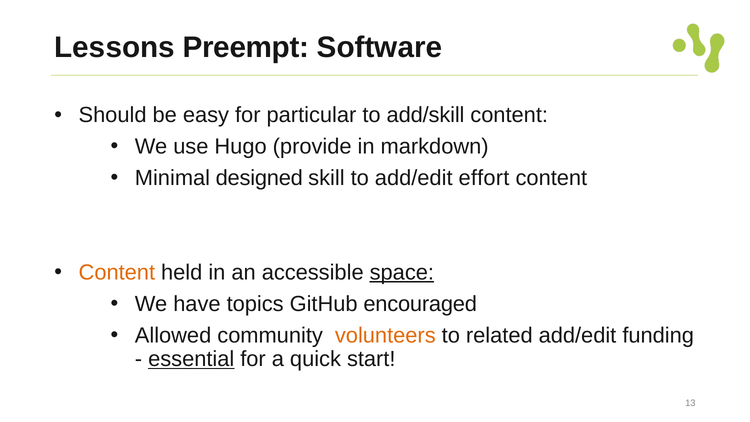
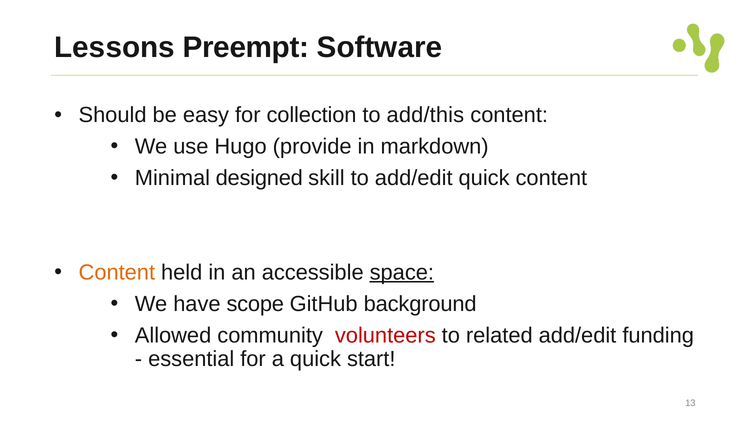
particular: particular -> collection (312, 115)
add/skill: add/skill -> add/this (425, 115)
add/edit effort: effort -> quick (484, 178)
topics: topics -> scope (255, 304)
encouraged: encouraged -> background (420, 304)
volunteers colour: orange -> red (385, 335)
essential underline: present -> none (191, 359)
